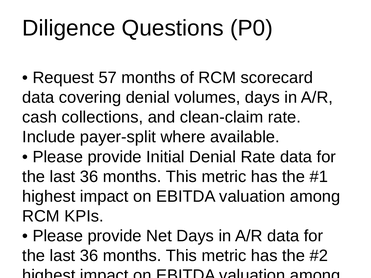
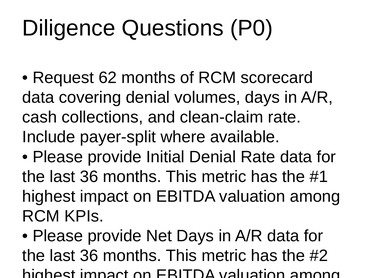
57: 57 -> 62 (108, 78)
